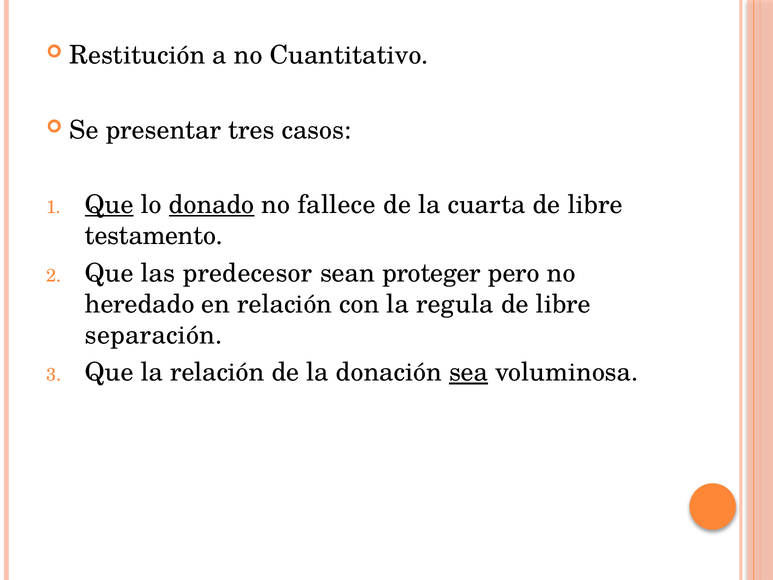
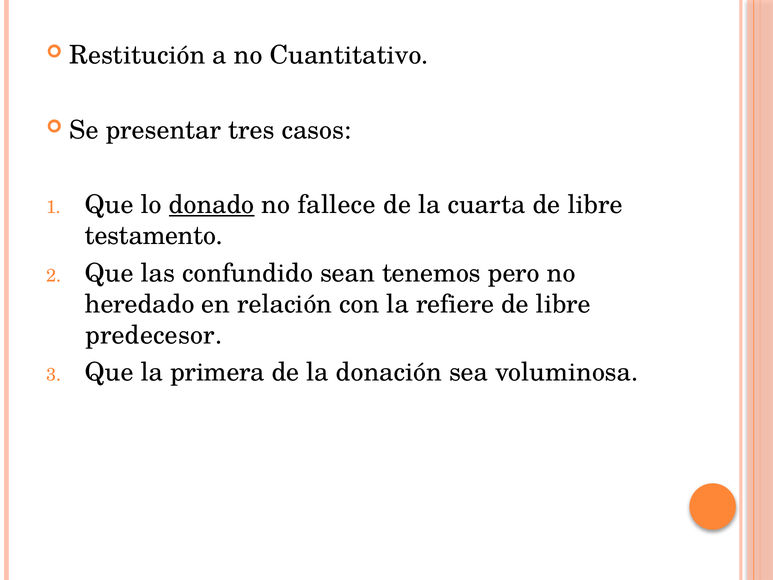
Que underline: present -> none (109, 205)
predecesor: predecesor -> confundido (248, 273)
proteger: proteger -> tenemos (431, 273)
regula: regula -> refiere (455, 304)
separación: separación -> predecesor (154, 335)
la relación: relación -> primera (217, 372)
sea underline: present -> none (469, 372)
